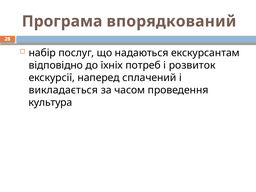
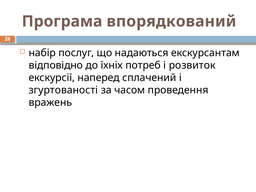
викладається: викладається -> згуртованості (63, 90)
культура: культура -> вражень (50, 102)
